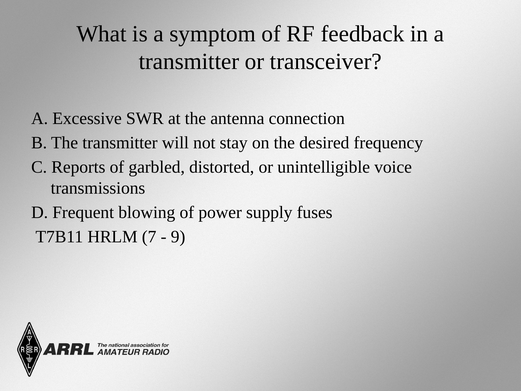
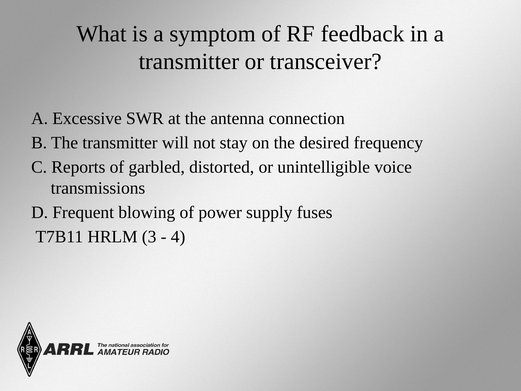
7: 7 -> 3 (149, 236)
9: 9 -> 4 (178, 236)
